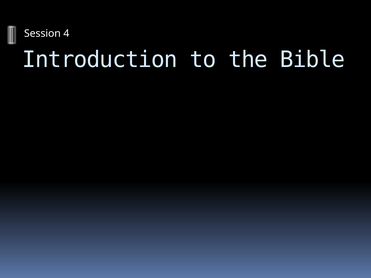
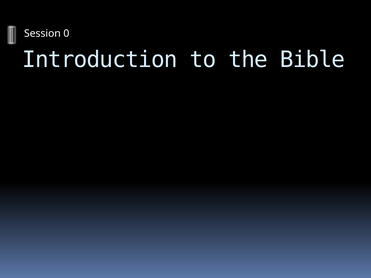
4: 4 -> 0 (66, 33)
